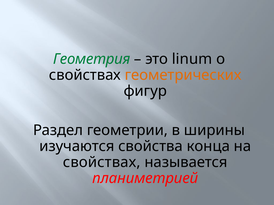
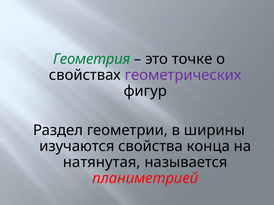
linum: linum -> точке (192, 59)
геометрических colour: orange -> purple (183, 75)
свойствах: свойствах -> натянутая (102, 163)
